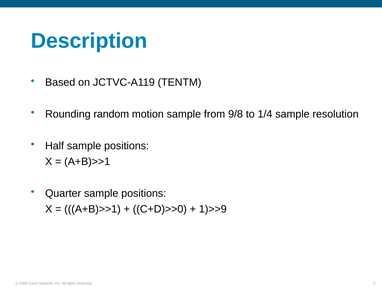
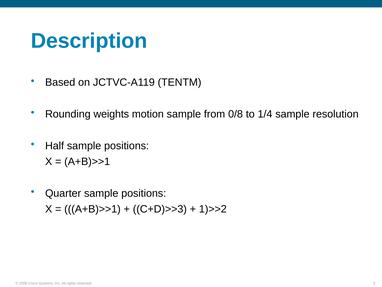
random: random -> weights (111, 114)
9/8: 9/8 -> 0/8 (236, 114)
C+D)>>0: C+D)>>0 -> C+D)>>3 (160, 209)
1)>>9: 1)>>9 -> 1)>>2 (213, 209)
